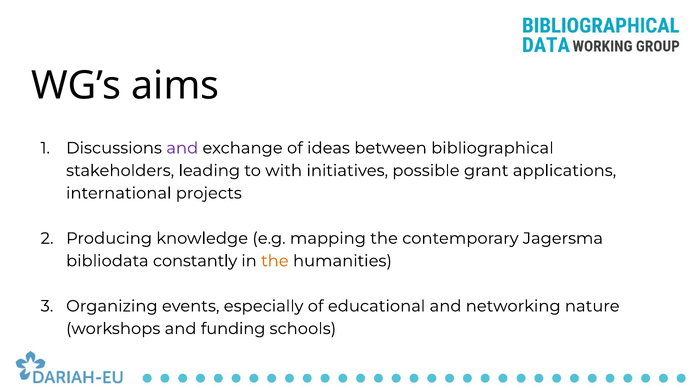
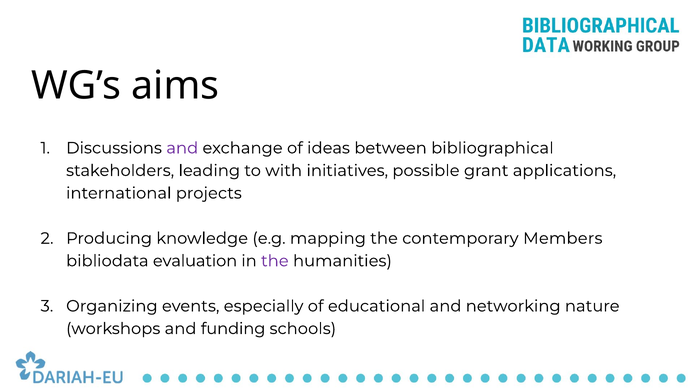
Jagersma: Jagersma -> Members (563, 238)
constantly: constantly -> evaluation (195, 261)
the colour: orange -> purple (275, 261)
